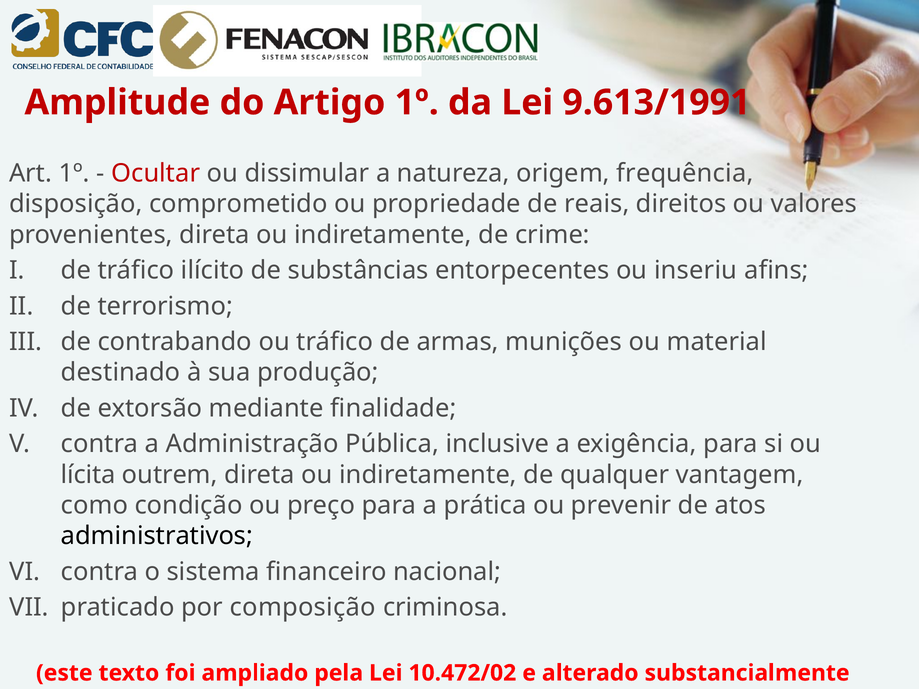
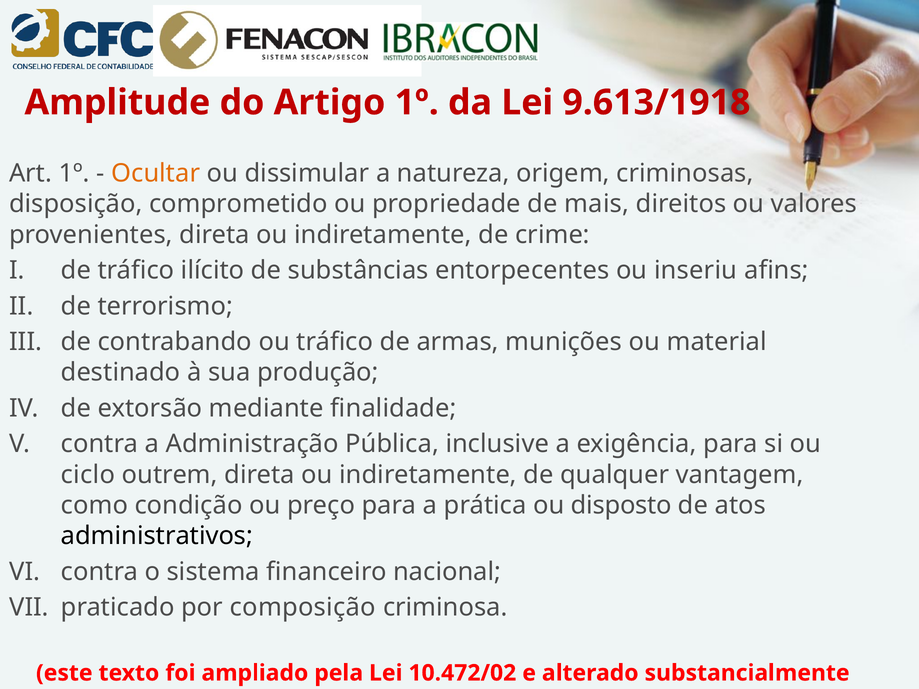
9.613/1991: 9.613/1991 -> 9.613/1918 (656, 103)
Ocultar colour: red -> orange (156, 173)
frequência: frequência -> criminosas (685, 173)
reais: reais -> mais (597, 204)
lícita: lícita -> ciclo (88, 475)
prevenir: prevenir -> disposto (621, 505)
